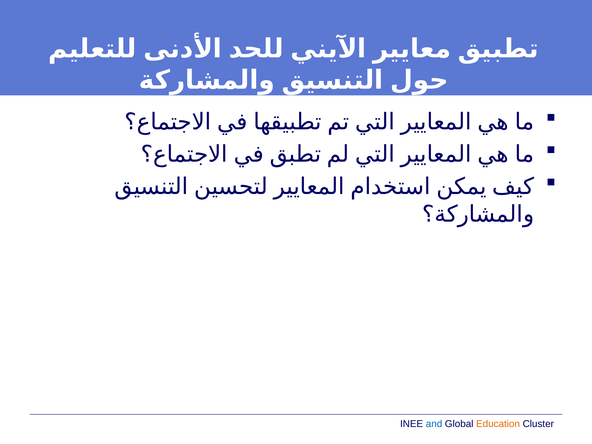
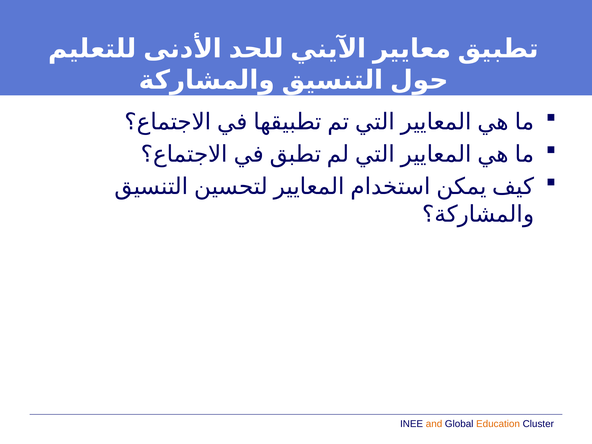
and colour: blue -> orange (434, 424)
